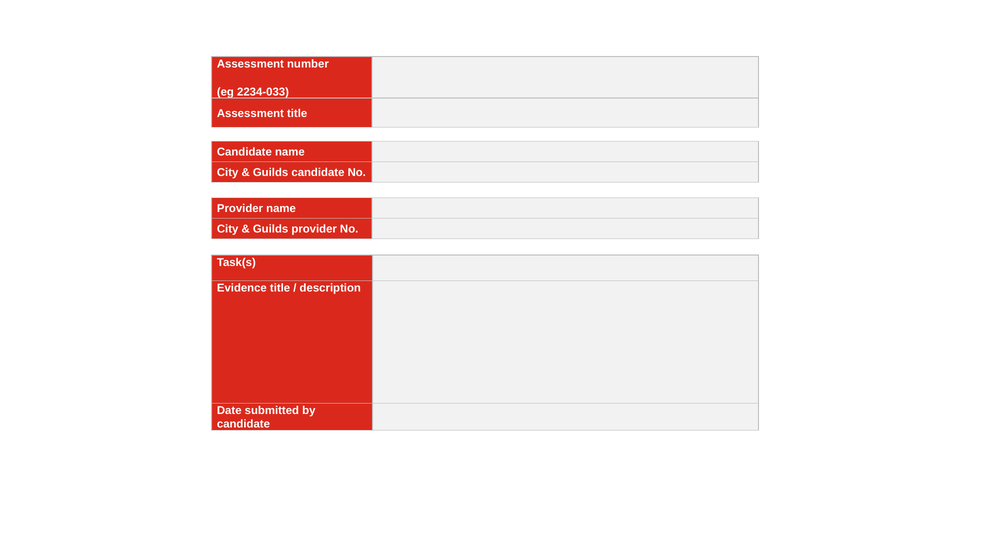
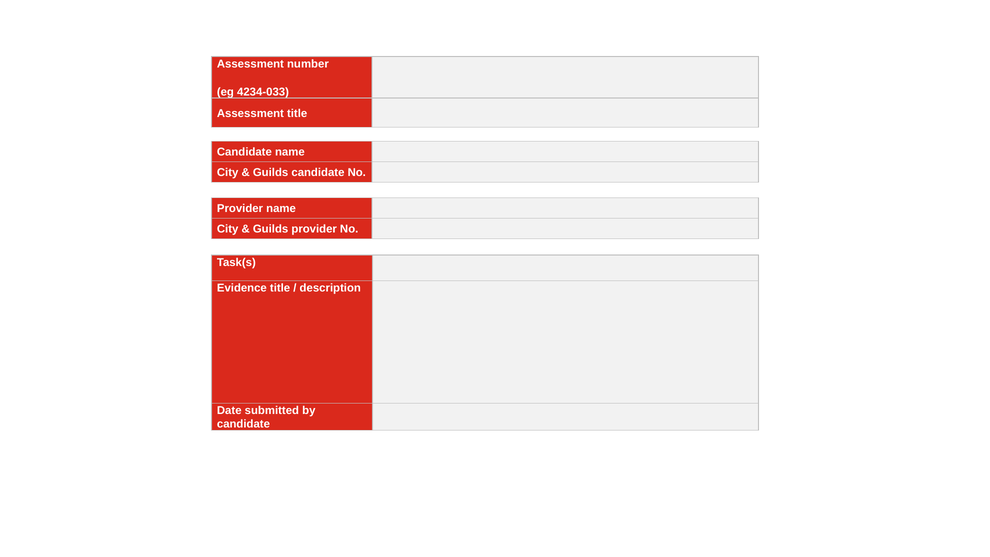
2234-033: 2234-033 -> 4234-033 (263, 92)
